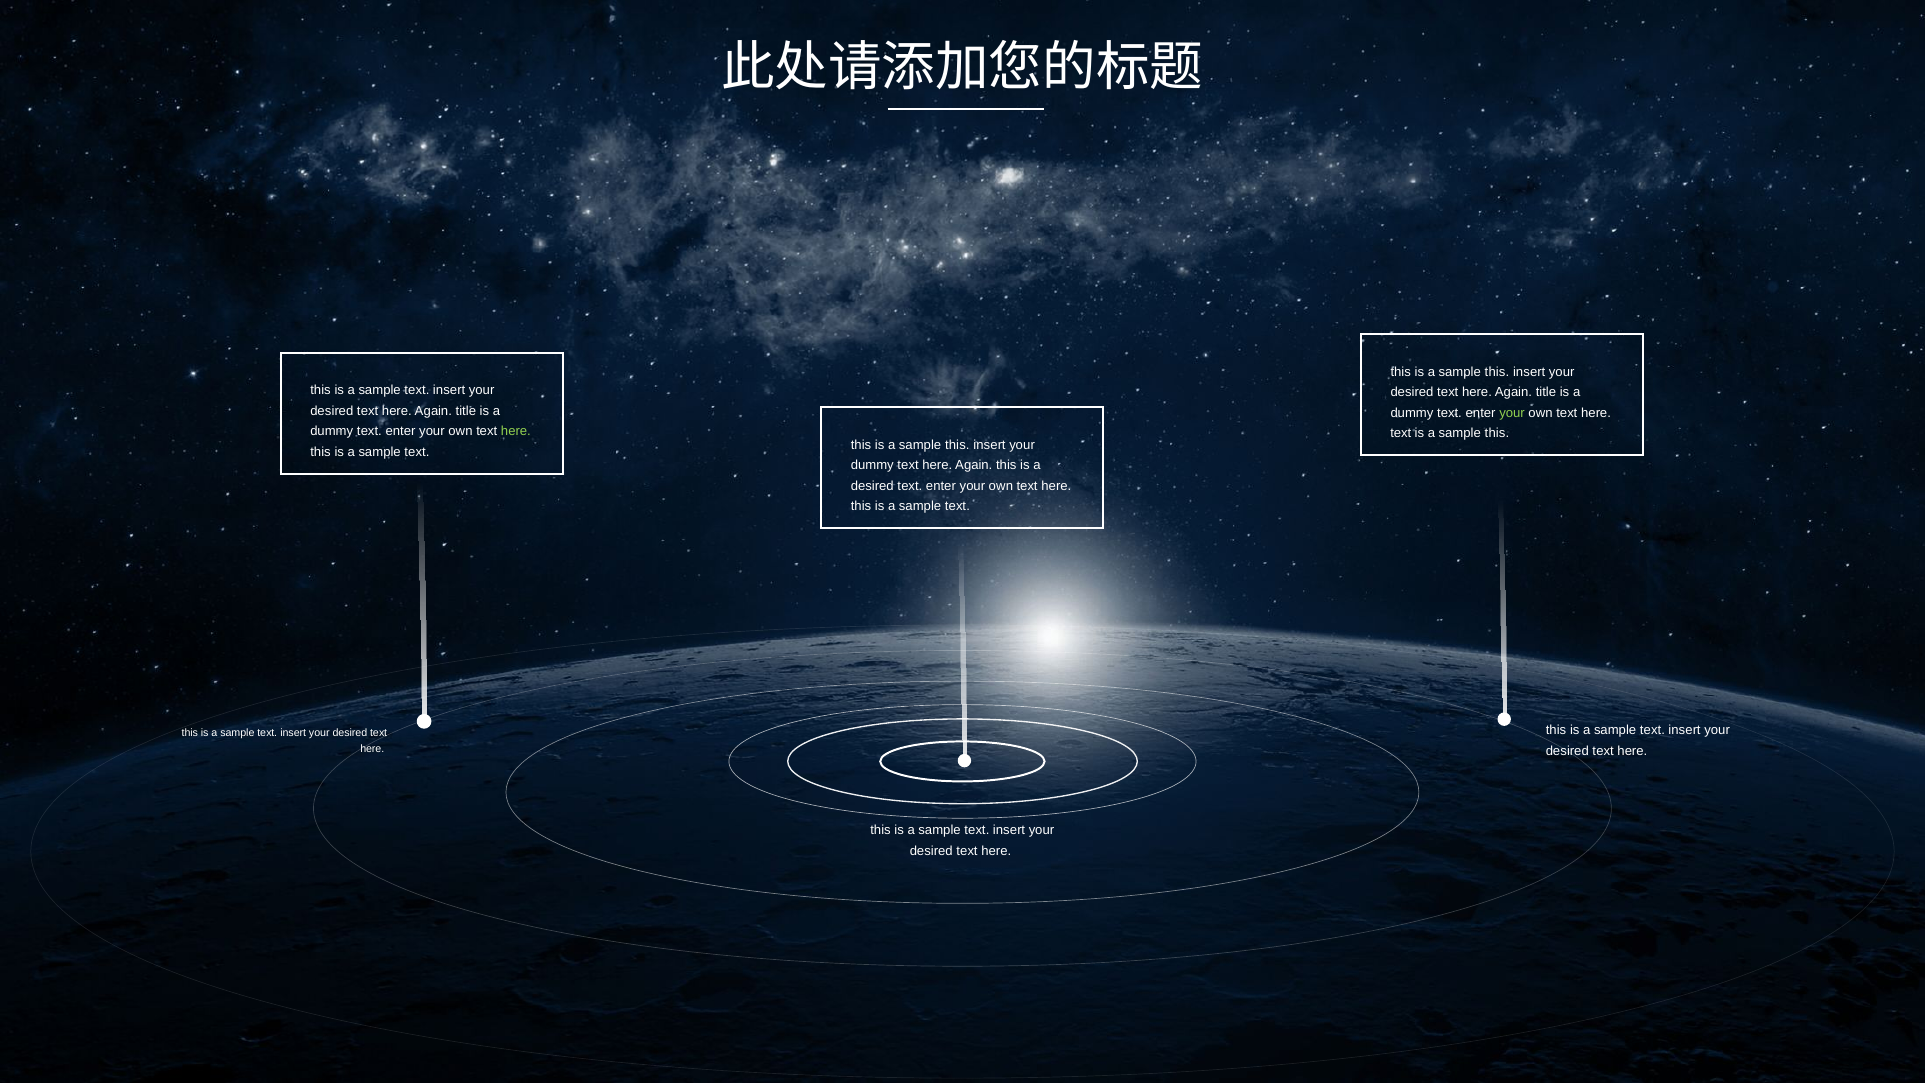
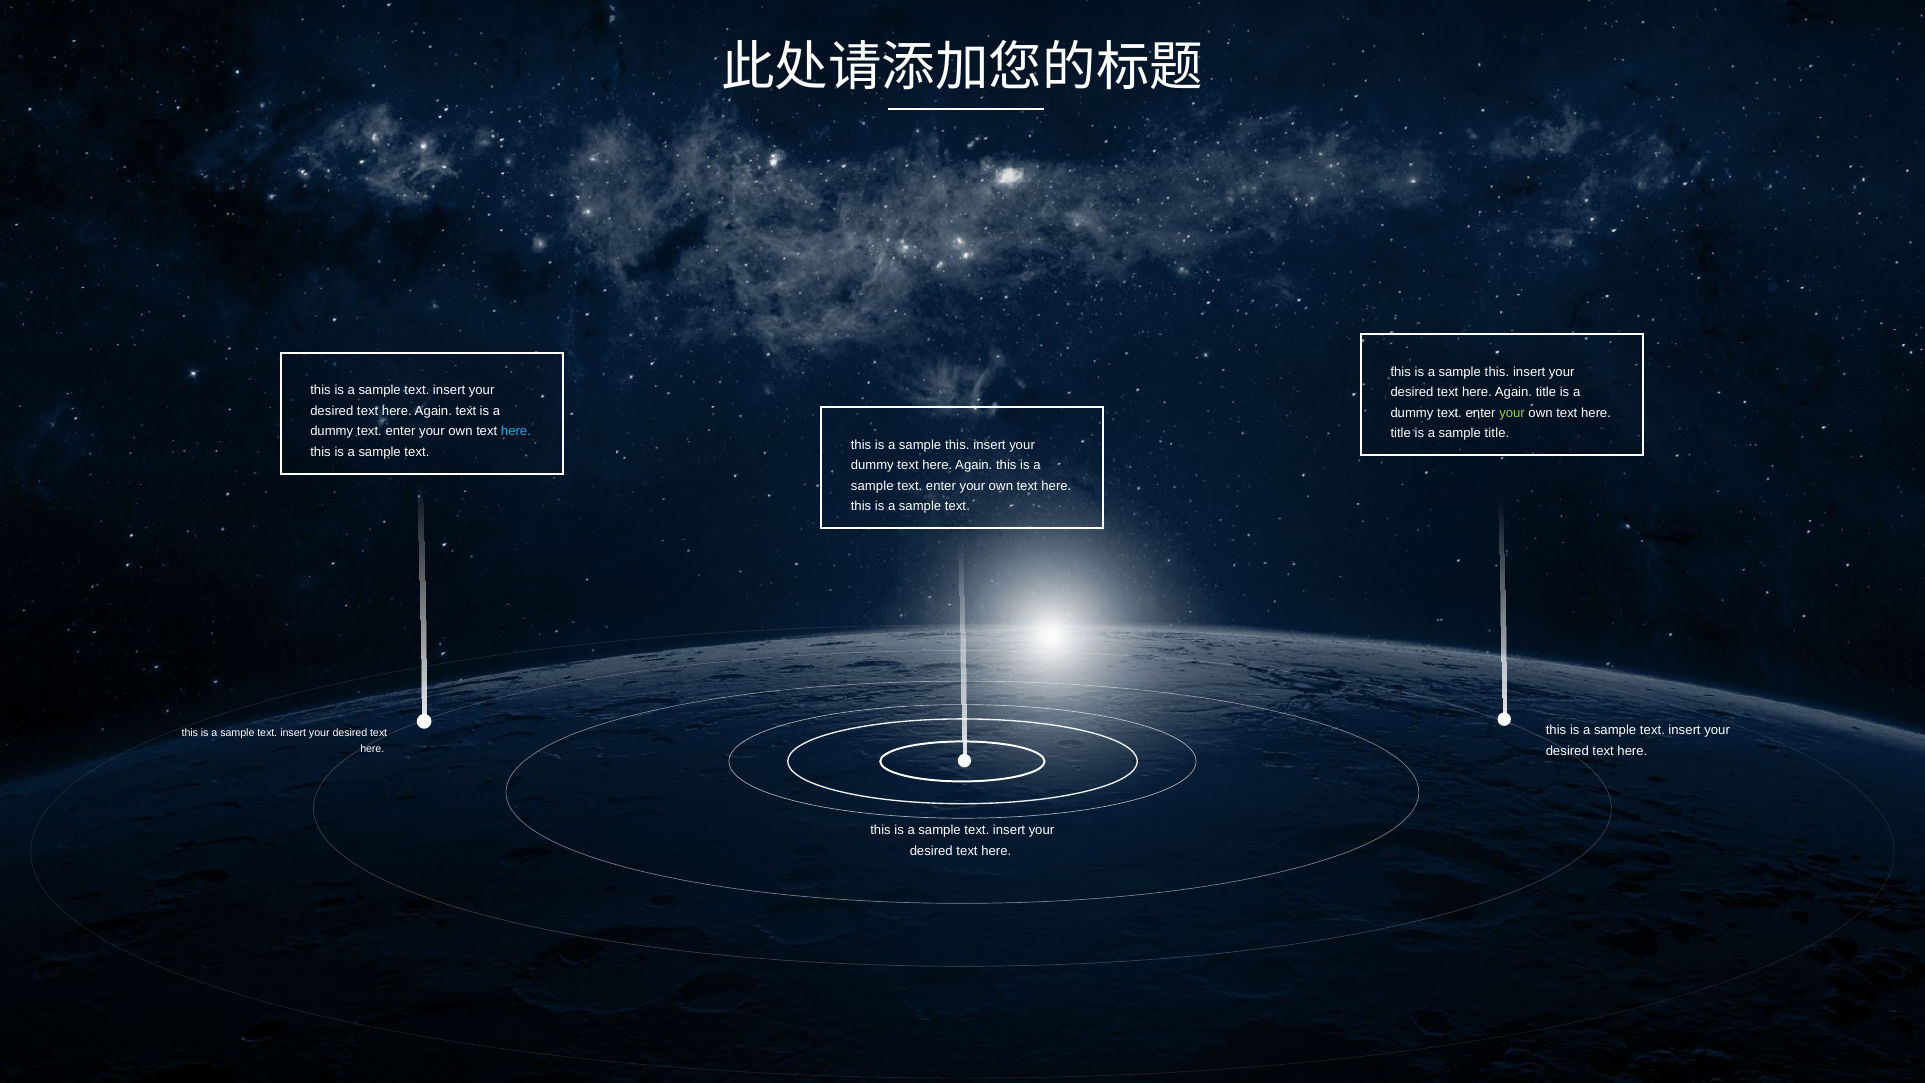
title: title -> text (466, 411)
here colour: light green -> light blue (516, 431)
text: text -> title (1401, 433)
this: this -> title (1497, 433)
desired: desired -> sample (872, 486)
